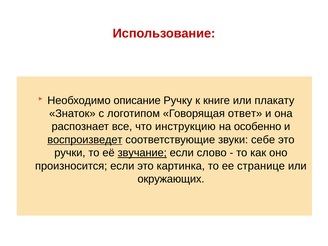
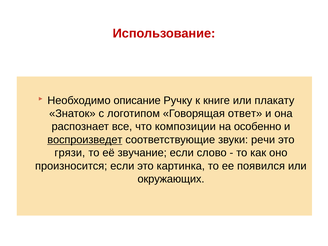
инструкцию: инструкцию -> композиции (185, 127)
себе: себе -> речи (263, 140)
ручки: ручки -> грязи (70, 153)
звучание underline: present -> none (142, 153)
странице: странице -> появился (261, 166)
